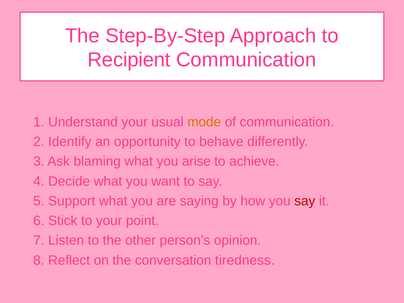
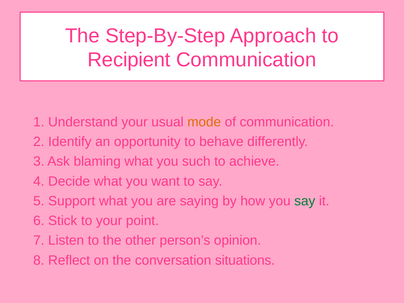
arise: arise -> such (196, 162)
say colour: red -> green (305, 201)
tiredness: tiredness -> situations (245, 260)
